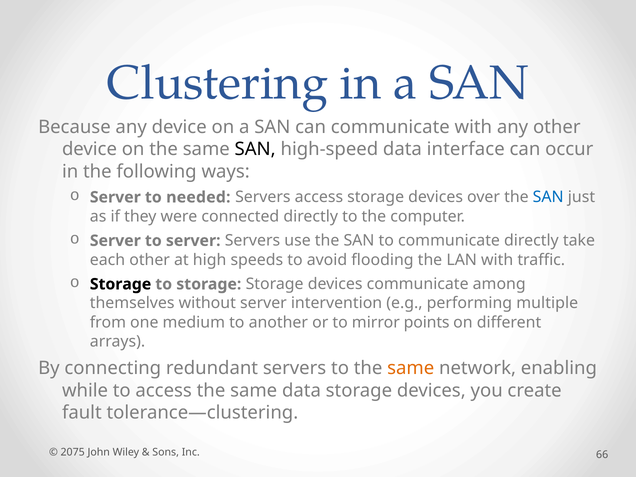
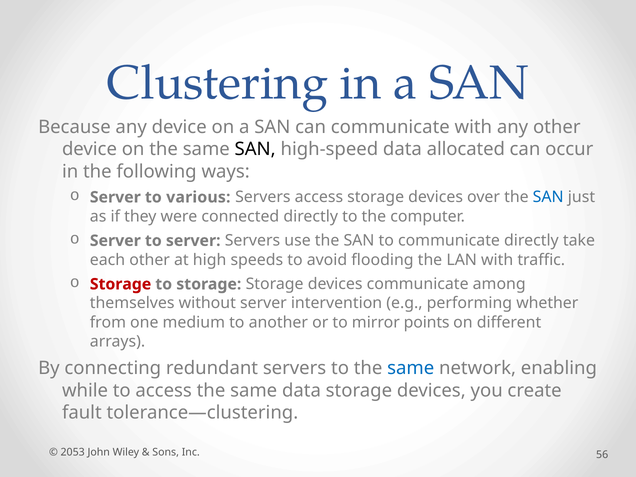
interface: interface -> allocated (466, 149)
needed: needed -> various (198, 197)
Storage colour: black -> red (121, 284)
multiple: multiple -> whether (547, 303)
same colour: orange -> blue (411, 368)
2075: 2075 -> 2053 (73, 452)
66: 66 -> 56 (602, 455)
